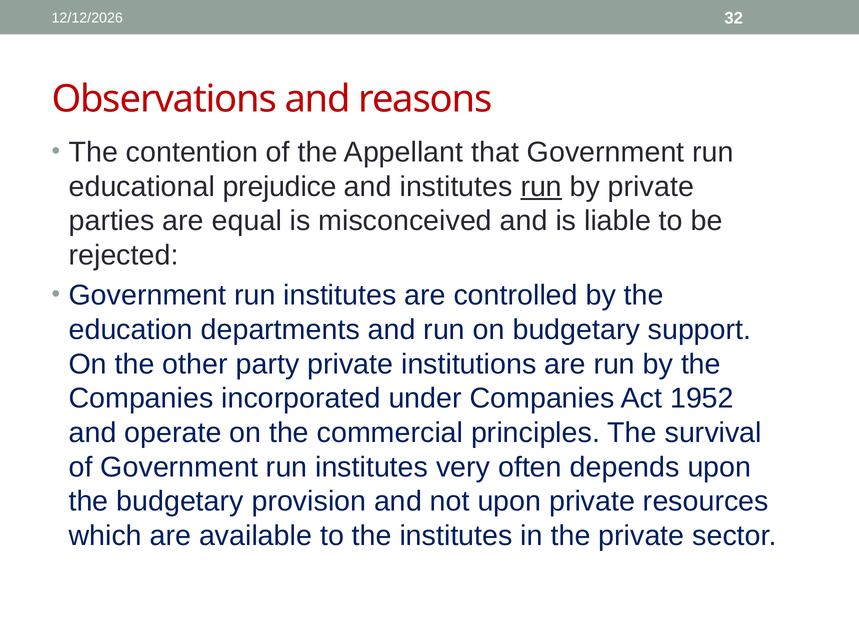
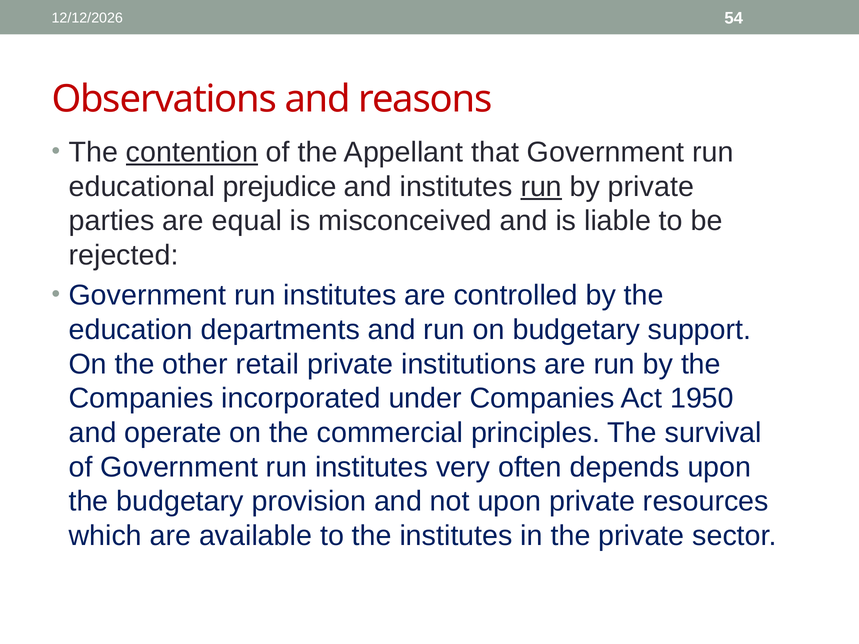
32: 32 -> 54 (734, 18)
contention underline: none -> present (192, 152)
party: party -> retail (267, 364)
1952: 1952 -> 1950 (702, 399)
